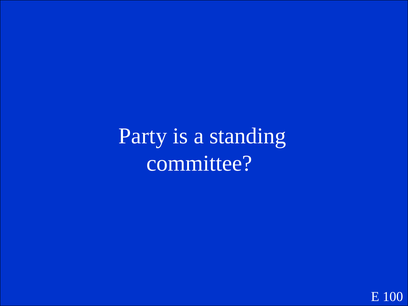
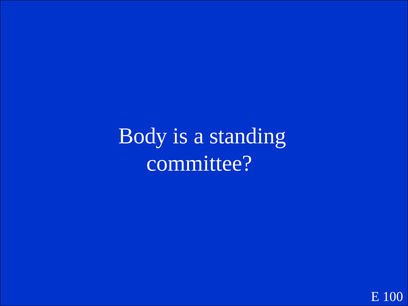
Party: Party -> Body (143, 136)
